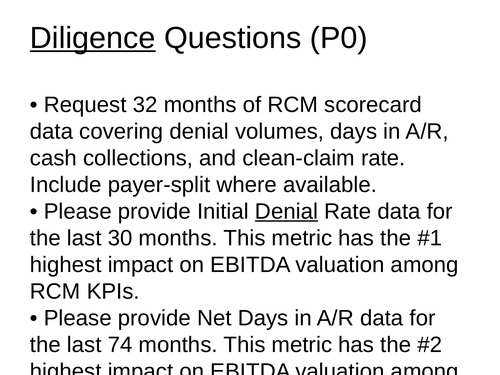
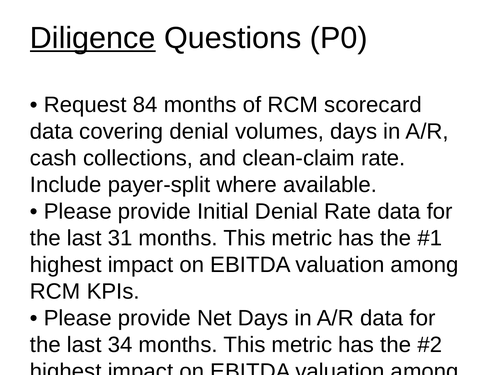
32: 32 -> 84 (145, 105)
Denial underline: present -> none (287, 212)
30: 30 -> 31 (120, 238)
74: 74 -> 34 (120, 345)
